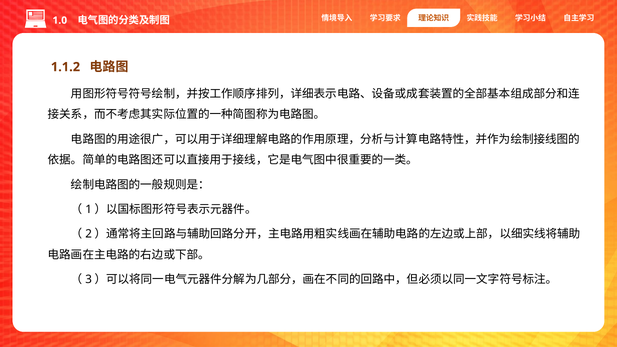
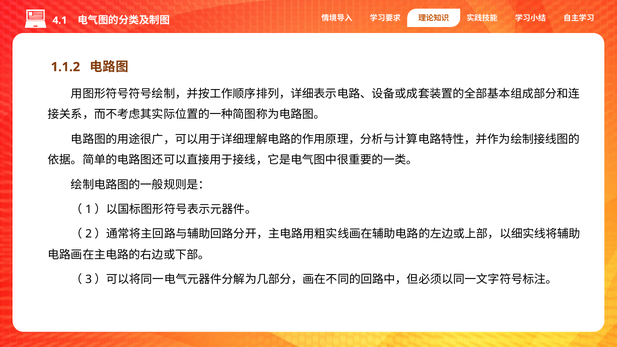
1.0: 1.0 -> 4.1 (60, 20)
